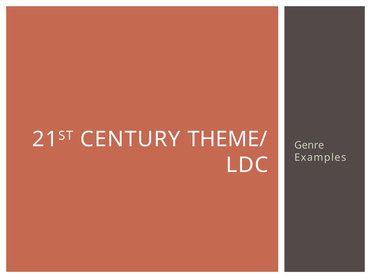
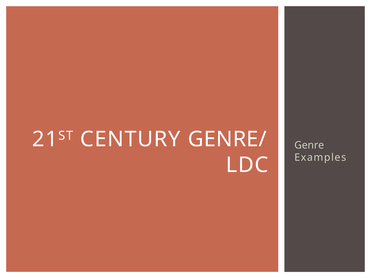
THEME/: THEME/ -> GENRE/ (227, 139)
